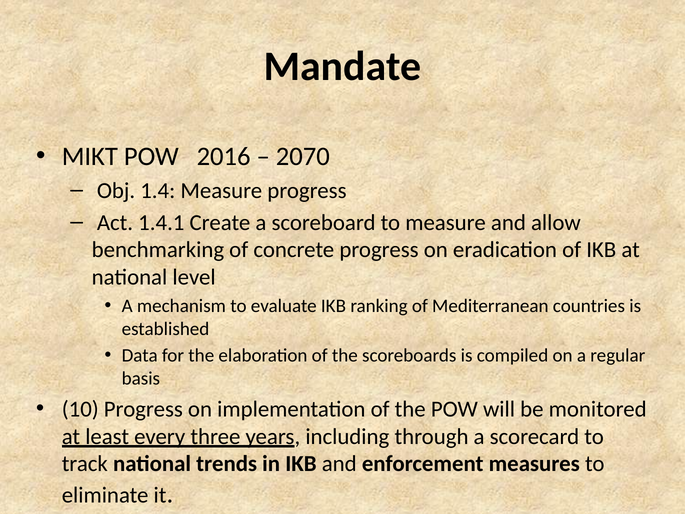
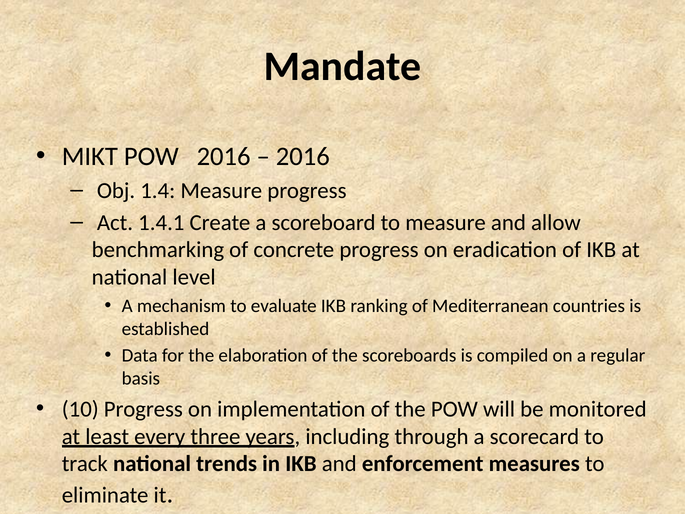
2070: 2070 -> 2016 (303, 156)
